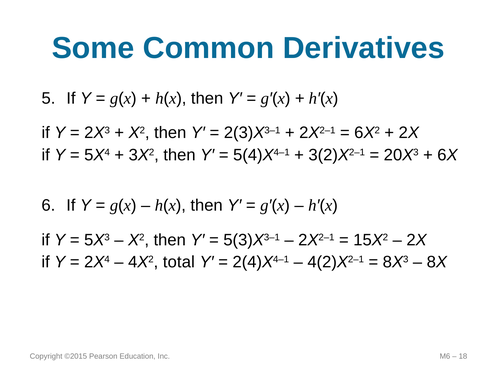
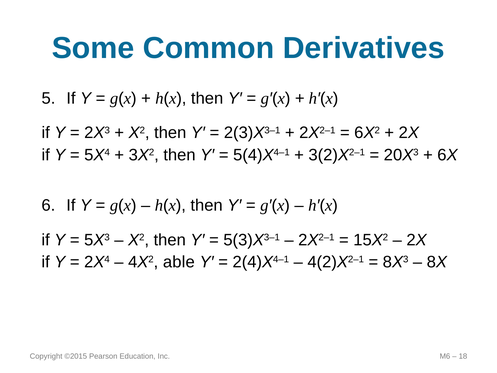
total: total -> able (179, 262)
